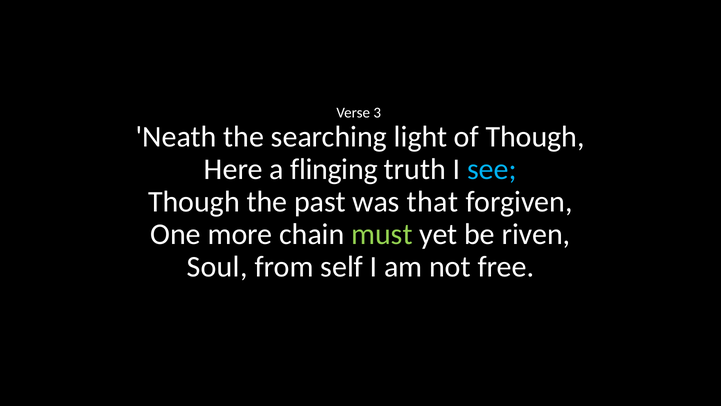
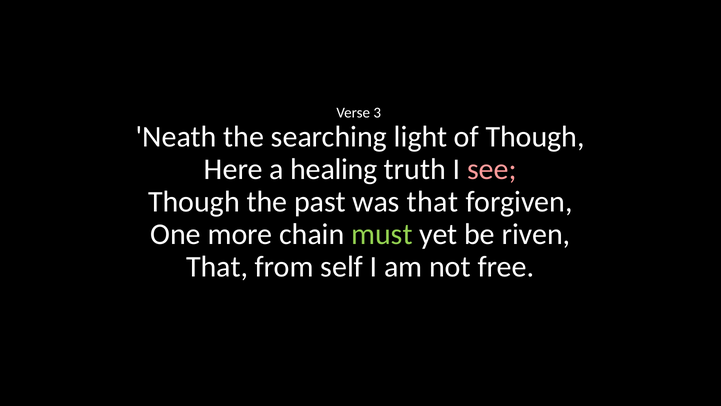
flinging: flinging -> healing (334, 169)
see colour: light blue -> pink (492, 169)
Soul: Soul -> That (217, 267)
